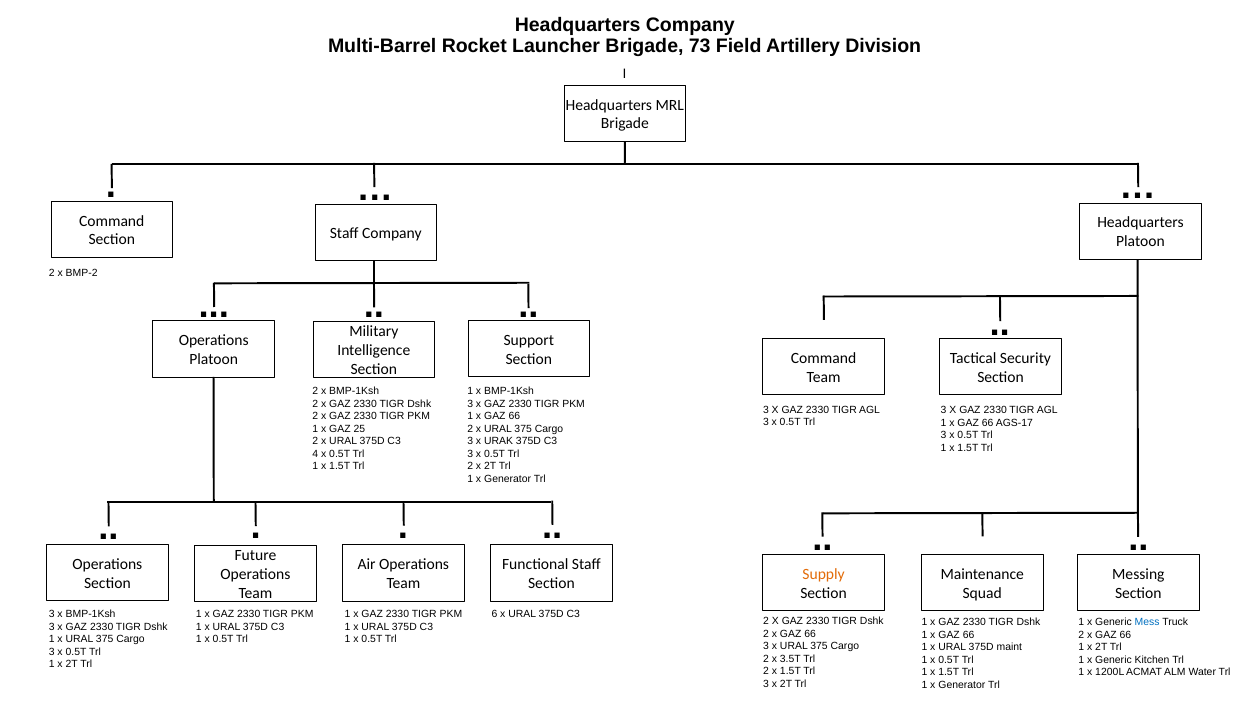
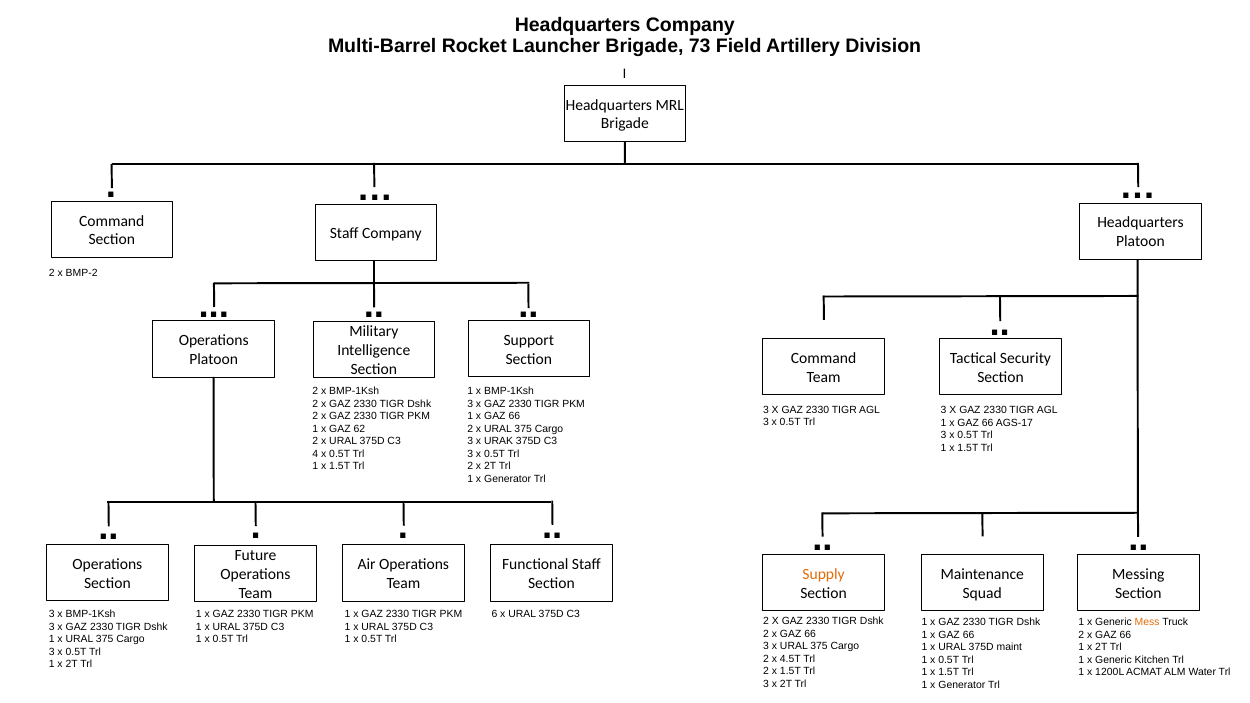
25: 25 -> 62 (359, 429)
Mess colour: blue -> orange (1147, 622)
3.5T: 3.5T -> 4.5T (790, 659)
